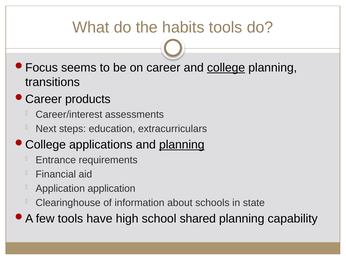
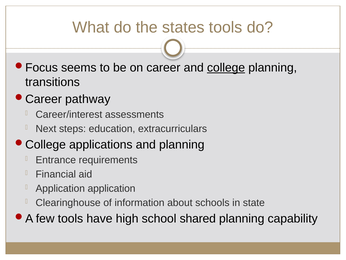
habits: habits -> states (183, 27)
products: products -> pathway (88, 99)
planning underline: present -> none (182, 144)
